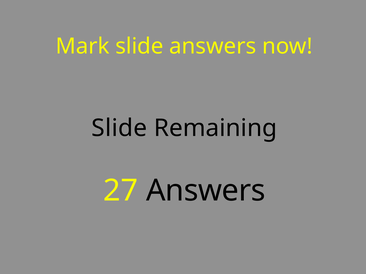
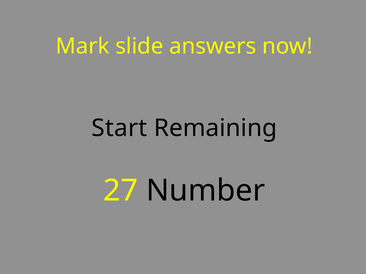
Slide: Slide -> Start (119, 128)
27 Answers: Answers -> Number (206, 191)
